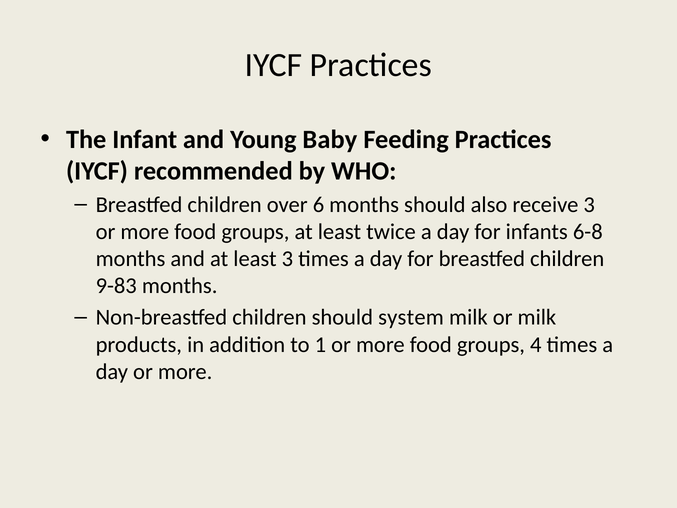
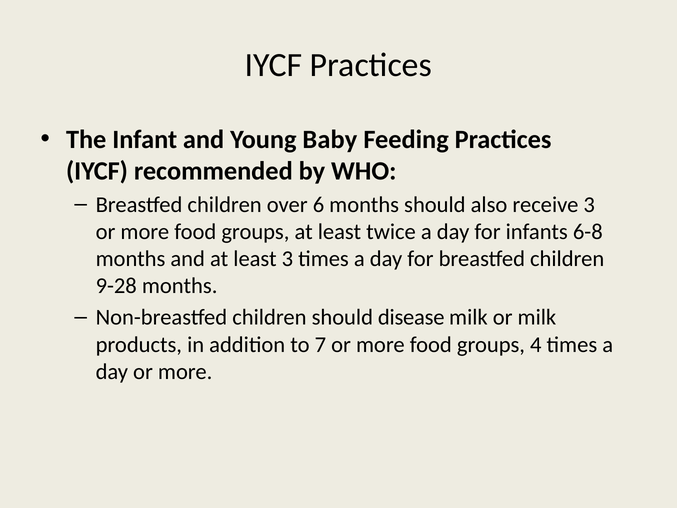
9-83: 9-83 -> 9-28 (116, 286)
system: system -> disease (411, 317)
1: 1 -> 7 (320, 344)
